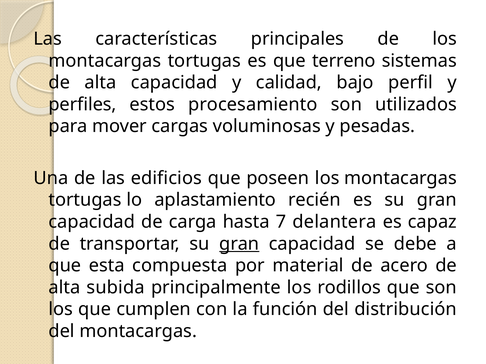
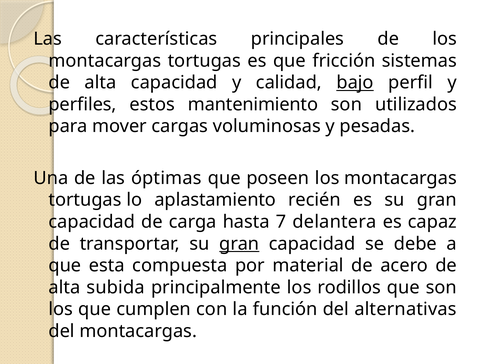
terreno: terreno -> fricción (344, 61)
bajo underline: none -> present (355, 83)
procesamiento: procesamiento -> mantenimiento (253, 105)
edificios: edificios -> óptimas (166, 178)
distribución: distribución -> alternativas (406, 310)
